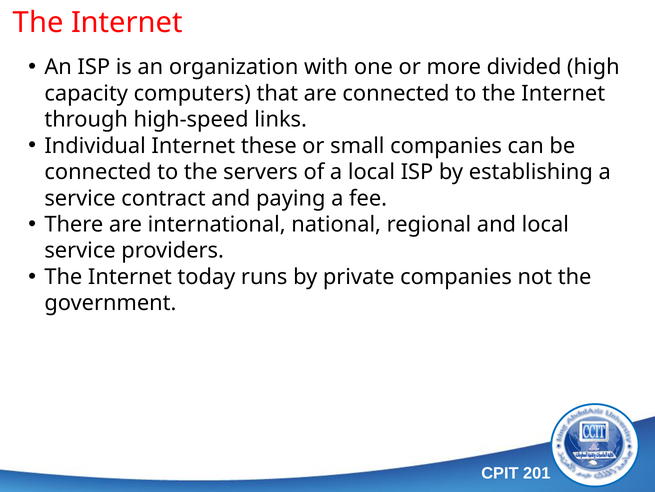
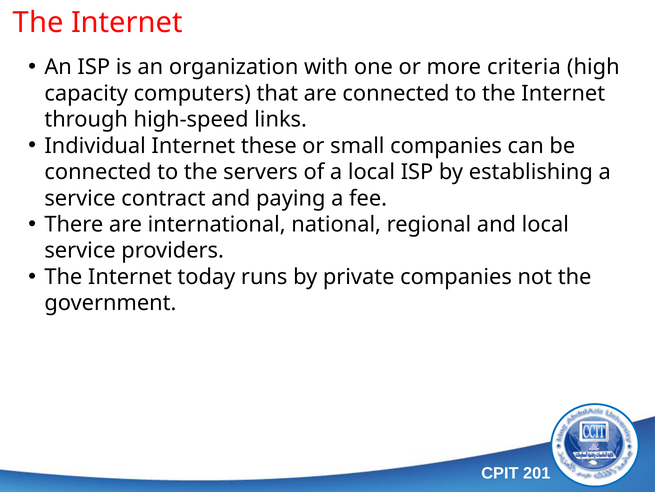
divided: divided -> criteria (524, 67)
